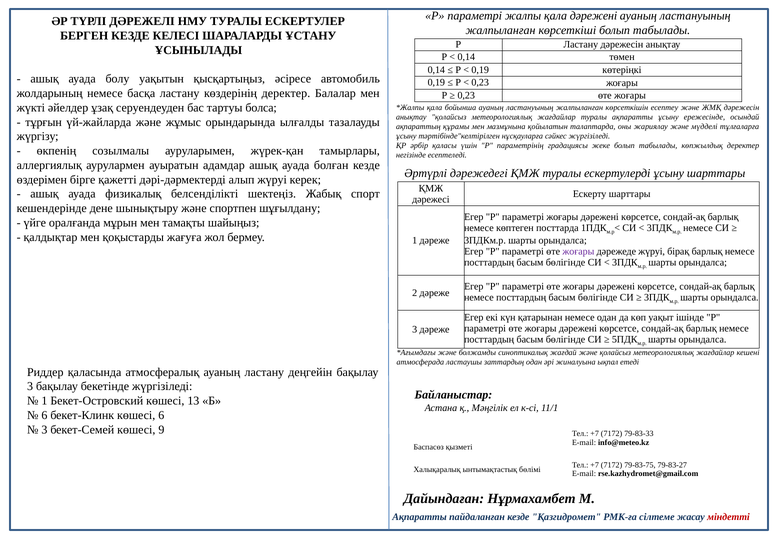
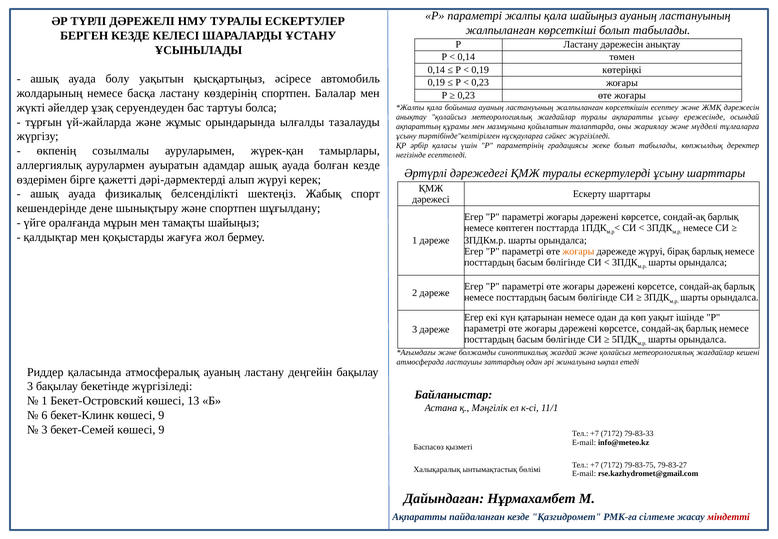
қала дәрежені: дәрежені -> шайыңыз (594, 16)
көздерінің деректер: деректер -> спортпен (286, 93)
жоғары colour: purple -> orange (578, 251)
бекет-Клинк көшесі 6: 6 -> 9 (161, 415)
